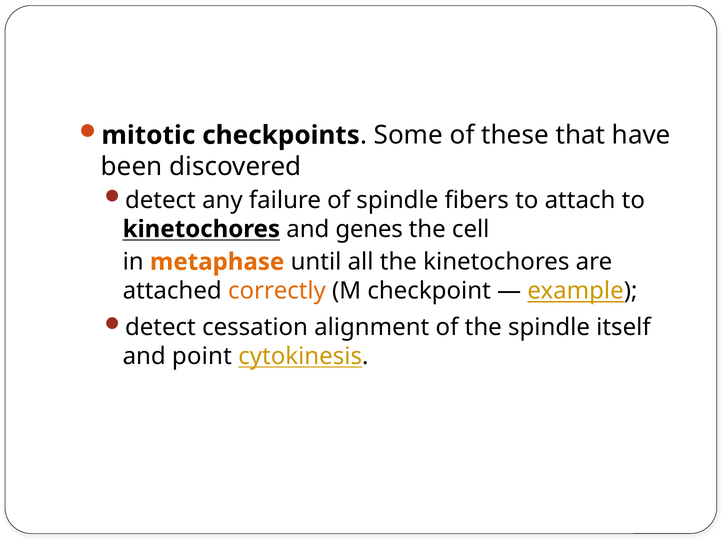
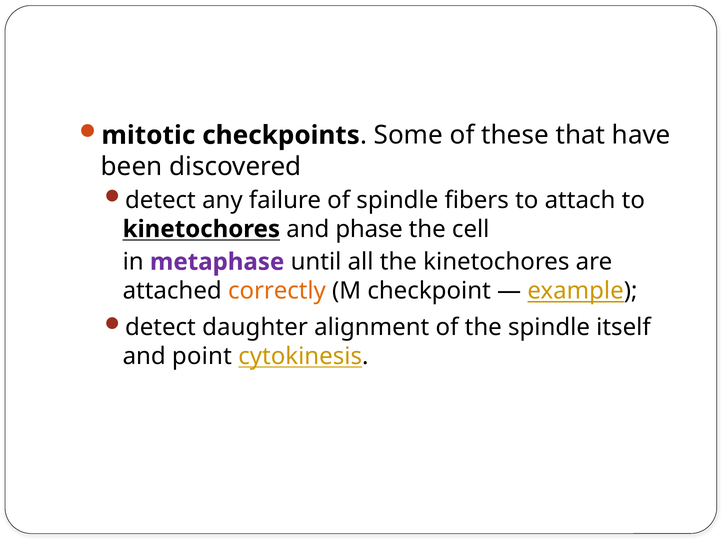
genes: genes -> phase (369, 229)
metaphase colour: orange -> purple (217, 262)
cessation: cessation -> daughter (255, 328)
